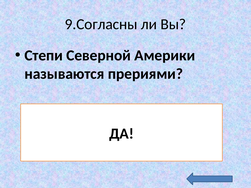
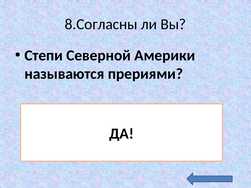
9.Согласны: 9.Согласны -> 8.Согласны (101, 24)
